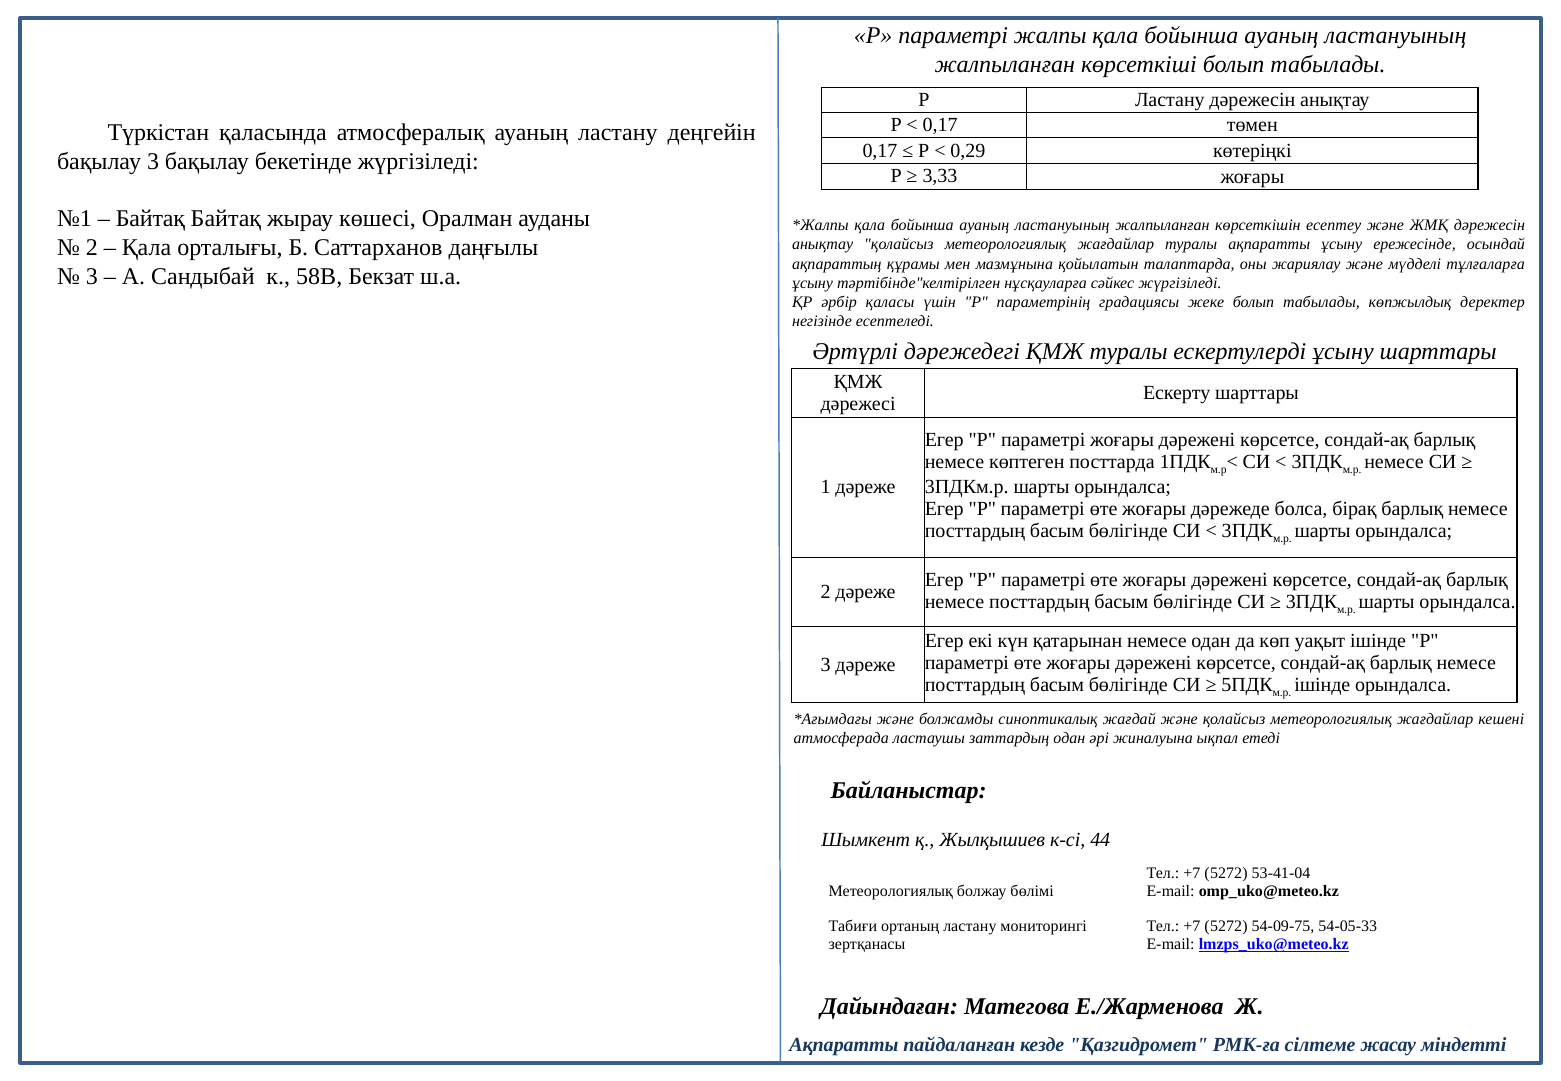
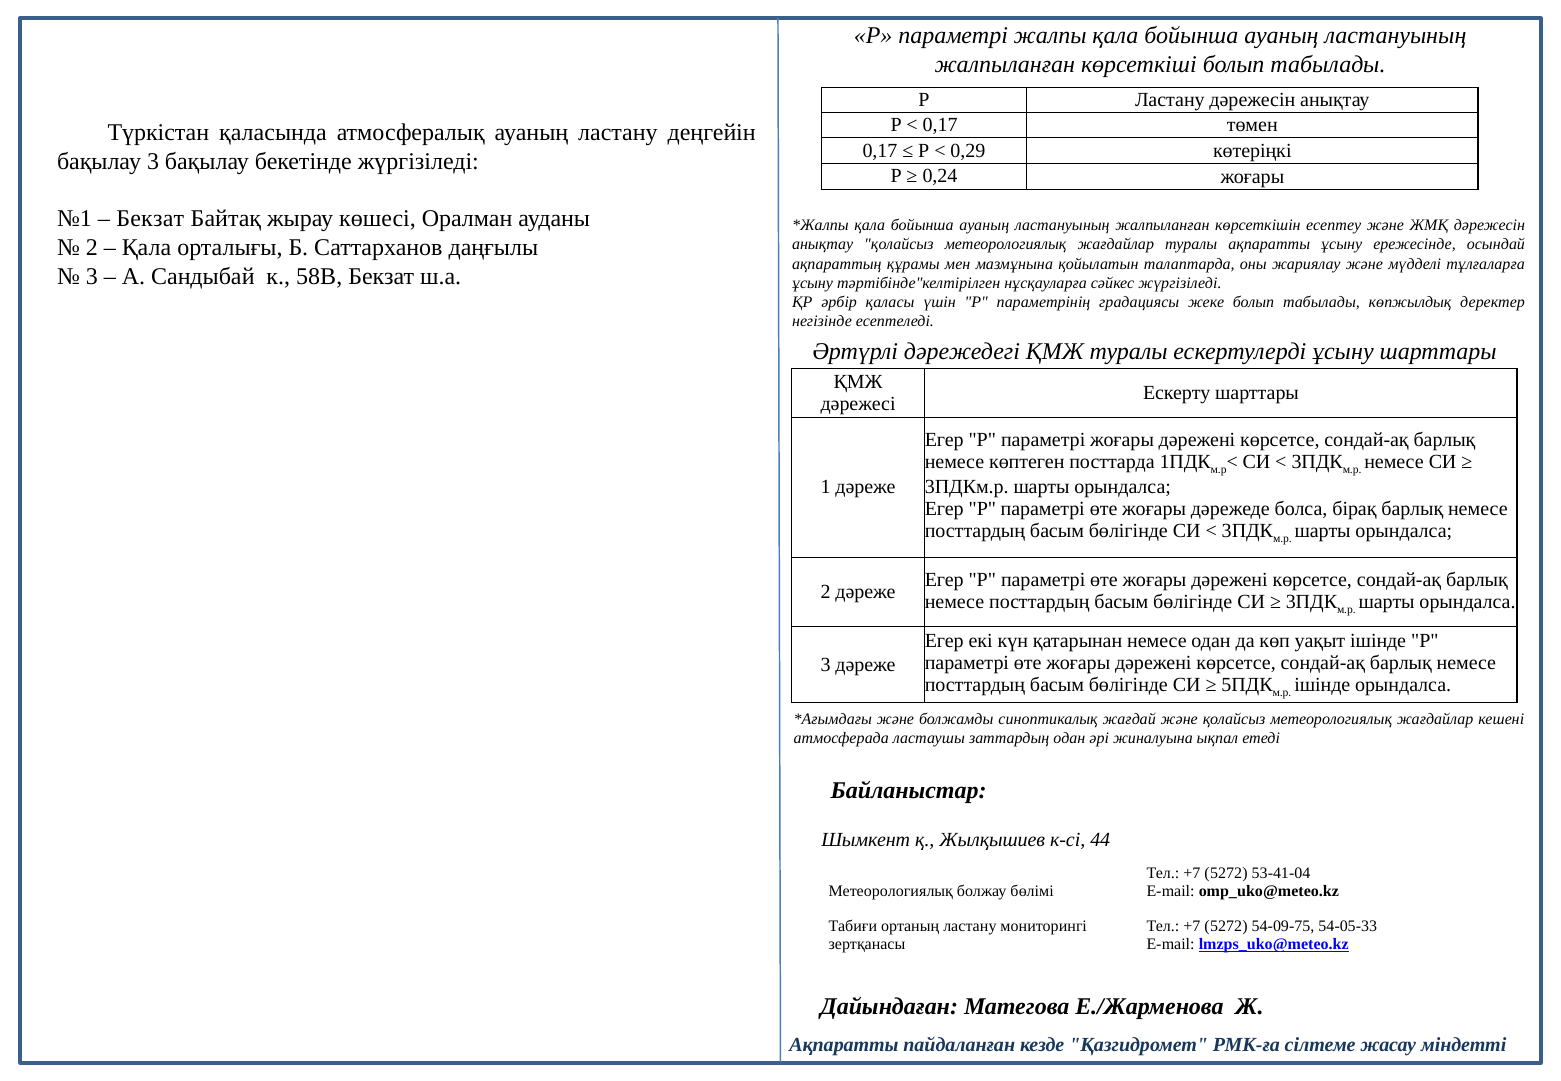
3,33: 3,33 -> 0,24 (940, 176)
Байтақ: Байтақ -> Бекзат (150, 219)
